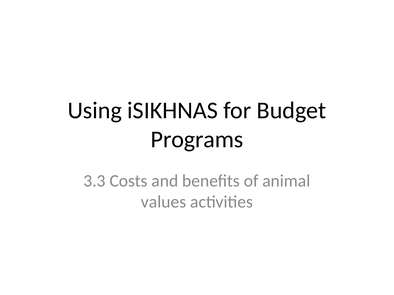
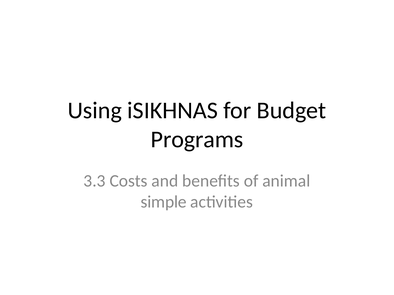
values: values -> simple (164, 202)
